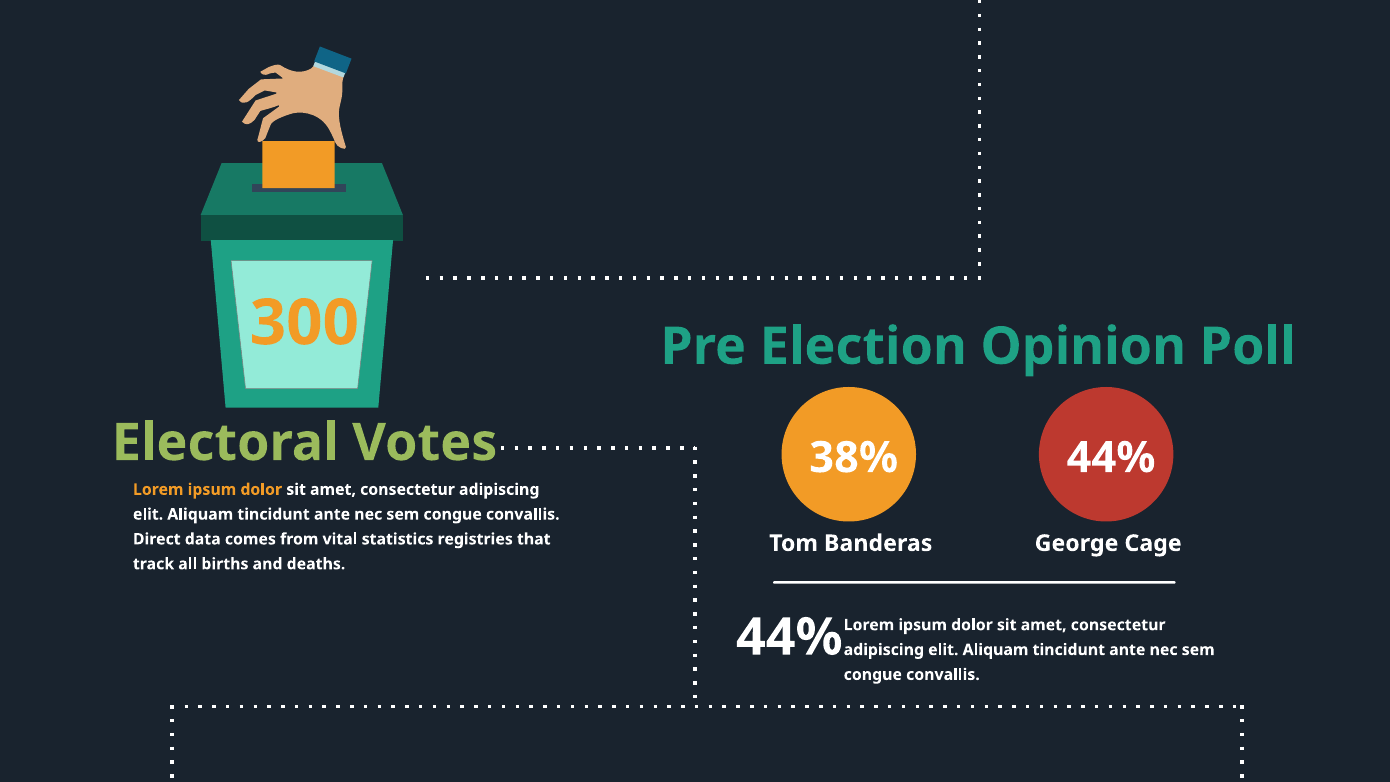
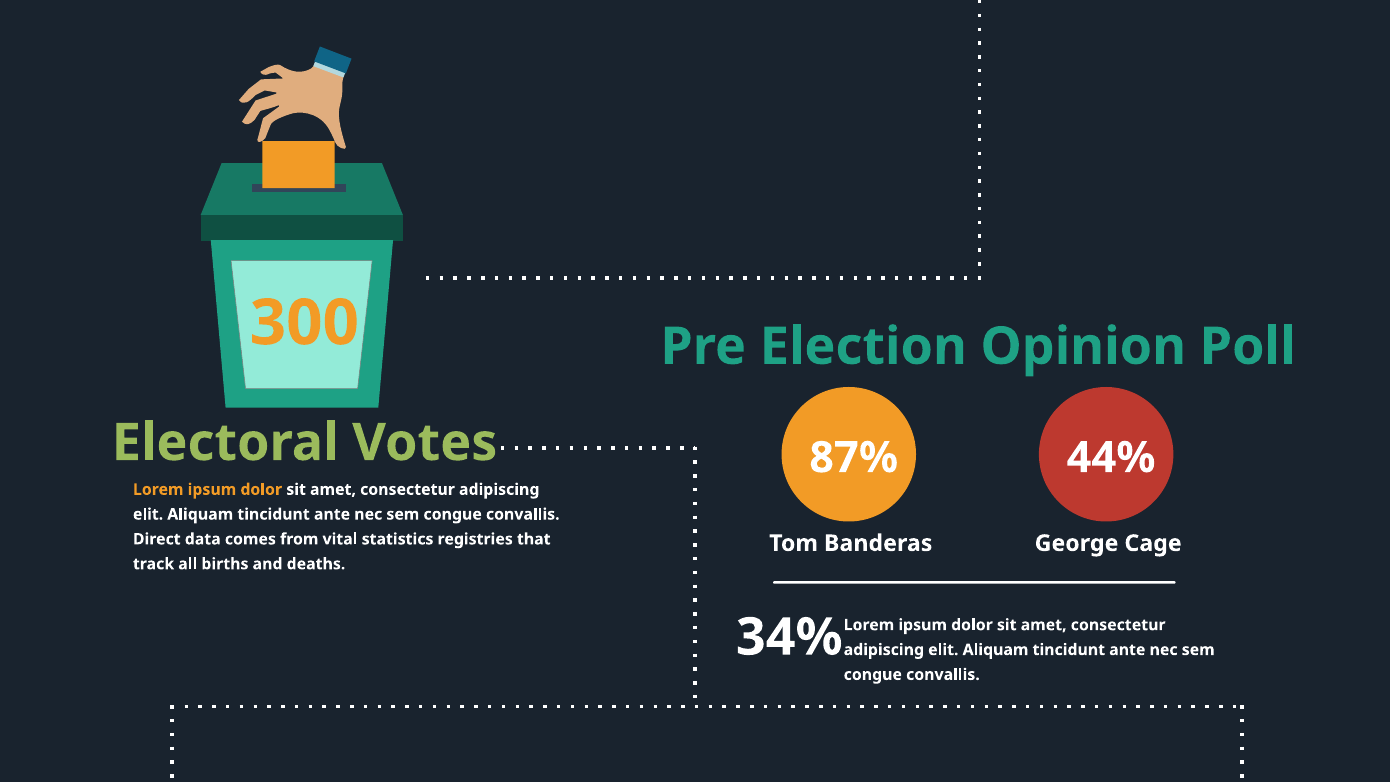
38%: 38% -> 87% (854, 458)
44%: 44% -> 34% (789, 637)
